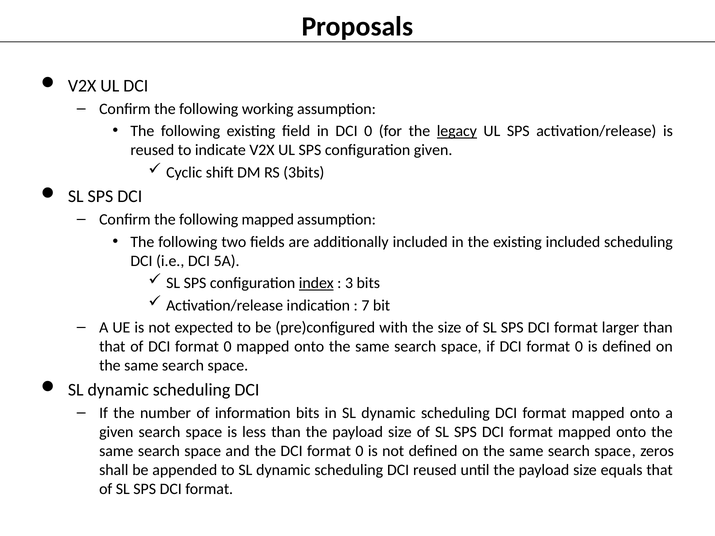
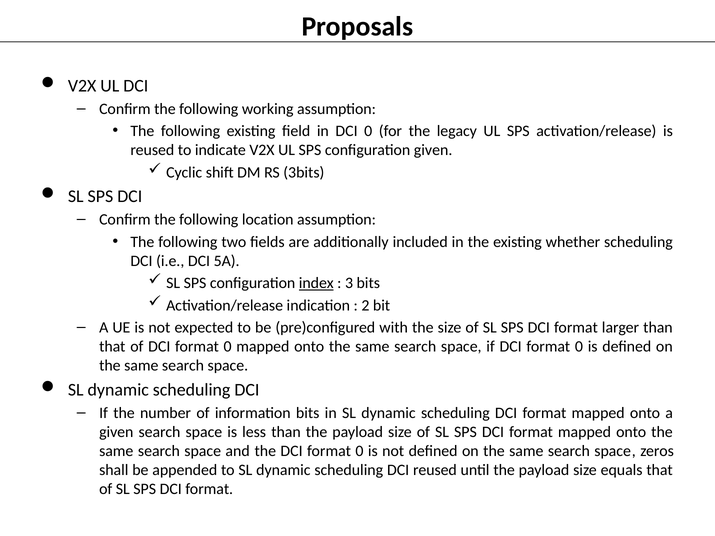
legacy underline: present -> none (457, 131)
following mapped: mapped -> location (268, 220)
existing included: included -> whether (573, 242)
7: 7 -> 2 (365, 306)
